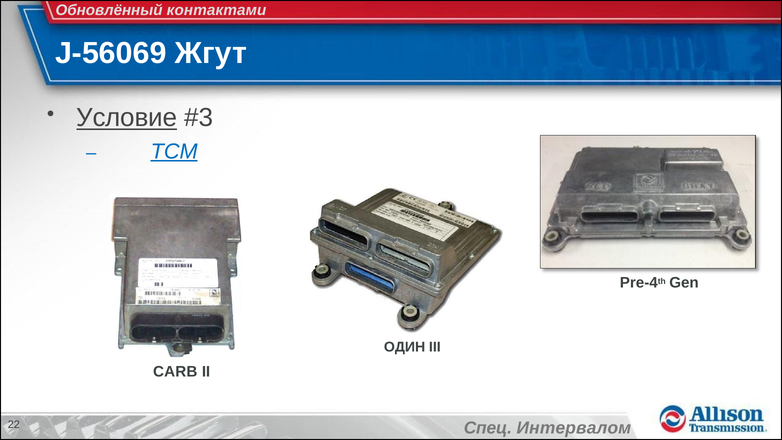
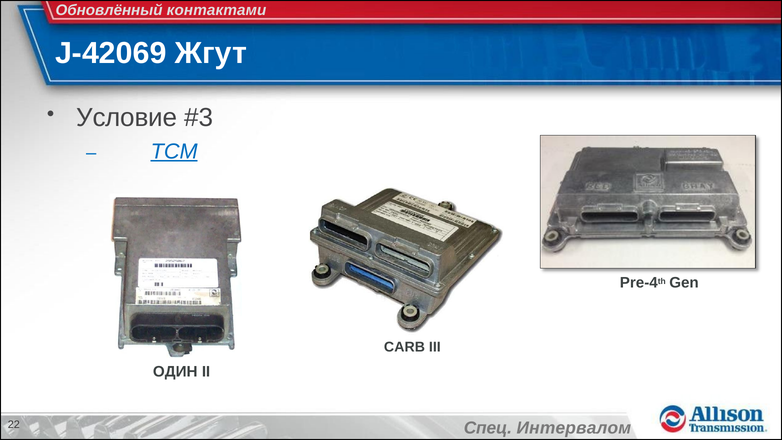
J-56069: J-56069 -> J-42069 (111, 53)
Условие underline: present -> none (127, 118)
ОДИН: ОДИН -> CARB (405, 347)
CARB: CARB -> ОДИН (175, 372)
